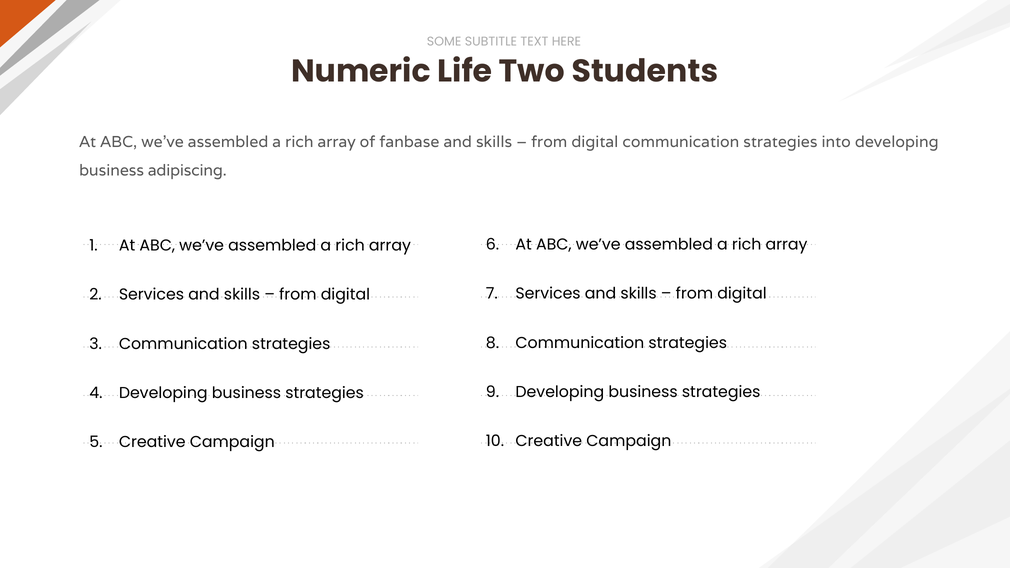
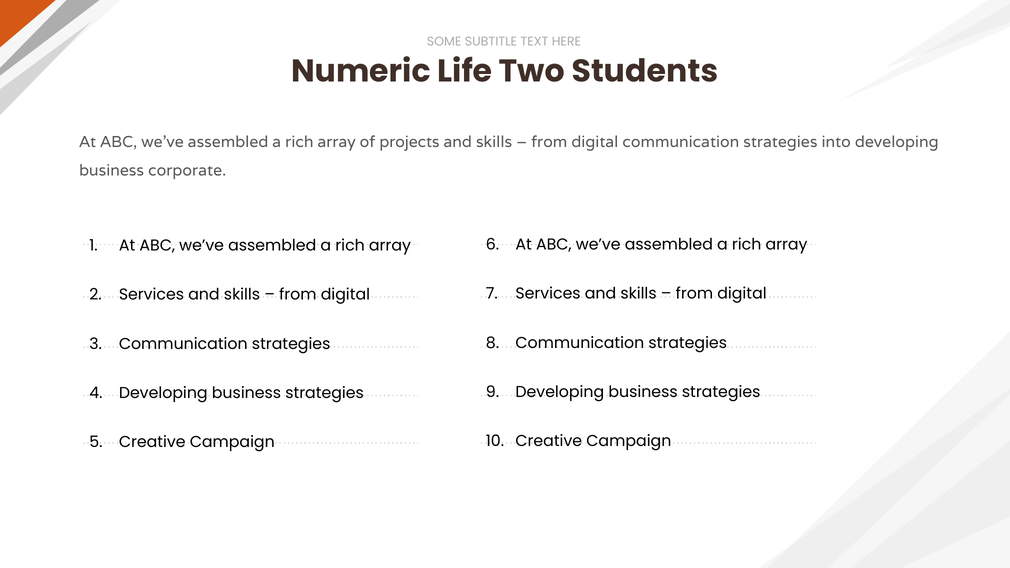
fanbase: fanbase -> projects (409, 142)
adipiscing: adipiscing -> corporate (187, 170)
